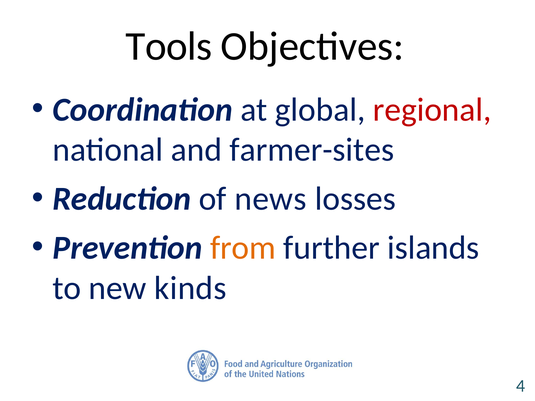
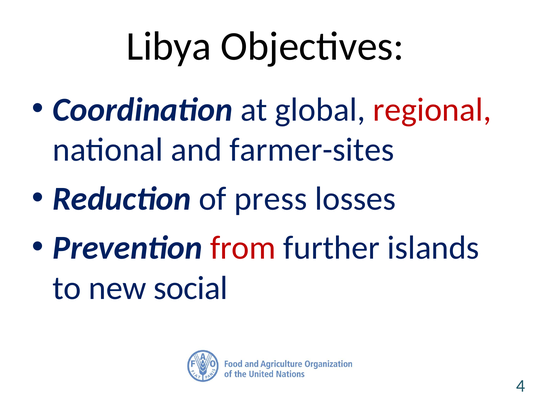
Tools: Tools -> Libya (169, 46)
news: news -> press (271, 199)
from colour: orange -> red (243, 248)
kinds: kinds -> social (191, 288)
